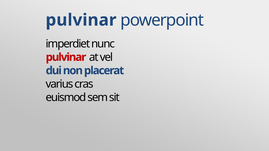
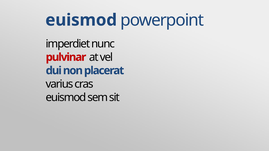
pulvinar: pulvinar -> euismod (81, 20)
